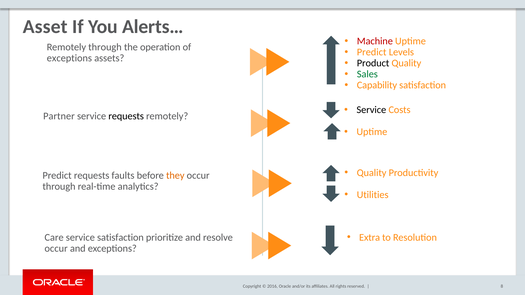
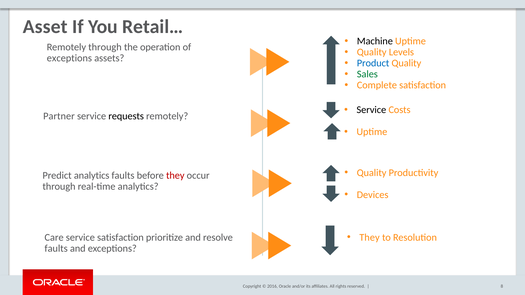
Alerts…: Alerts… -> Retail… (153, 27)
Machine colour: red -> black (375, 41)
Predict: Predict -> Quality (372, 52)
Product colour: black -> blue (373, 63)
Capability: Capability -> Complete (377, 85)
Predict requests: requests -> analytics (92, 176)
they colour: orange -> red (175, 176)
Utilities: Utilities -> Devices (373, 195)
Extra: Extra -> They (370, 238)
occur: occur -> faults (56, 249)
